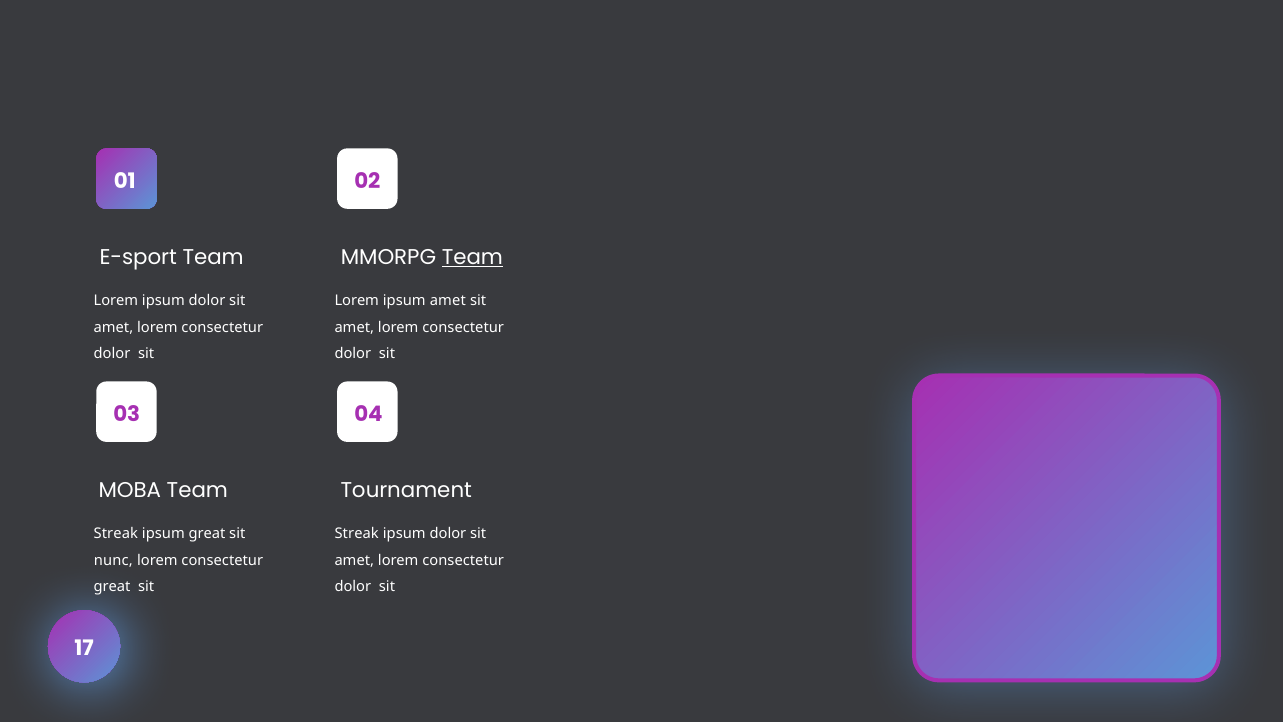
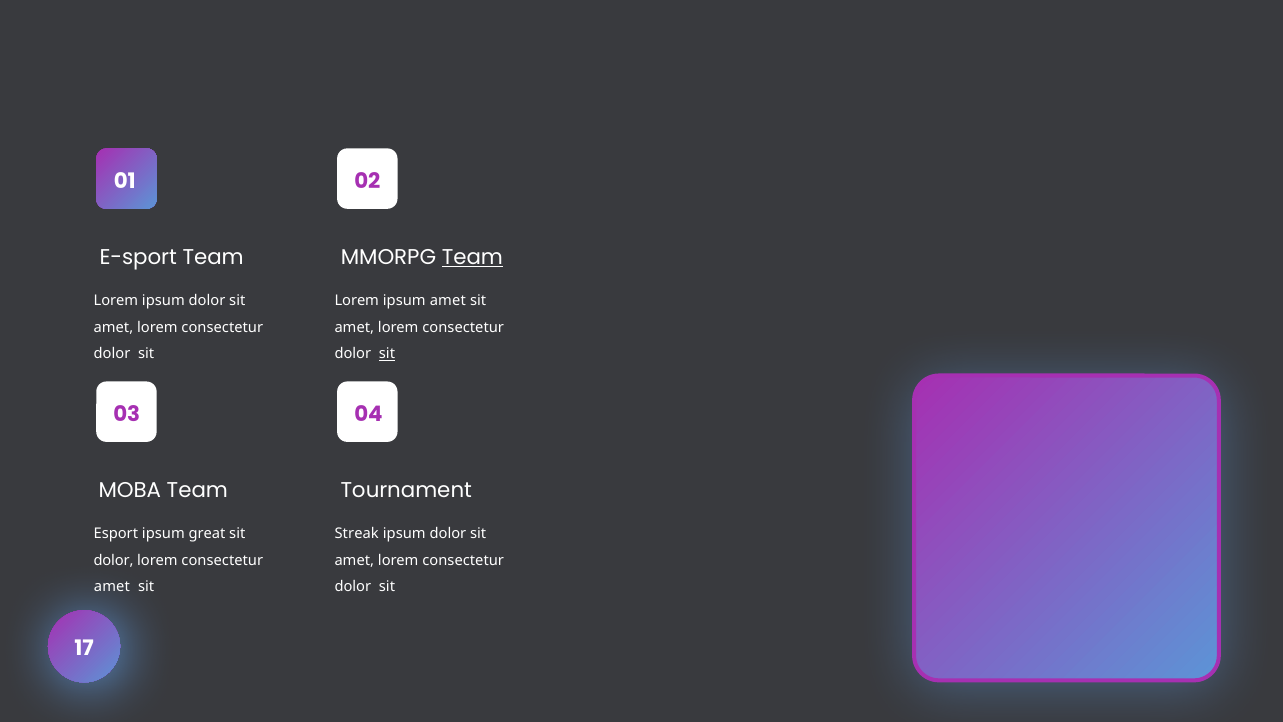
sit underline: none -> present (387, 354)
Streak: Streak -> Esport (116, 534)
nunc: nunc -> dolor (114, 560)
great: great -> amet (112, 587)
